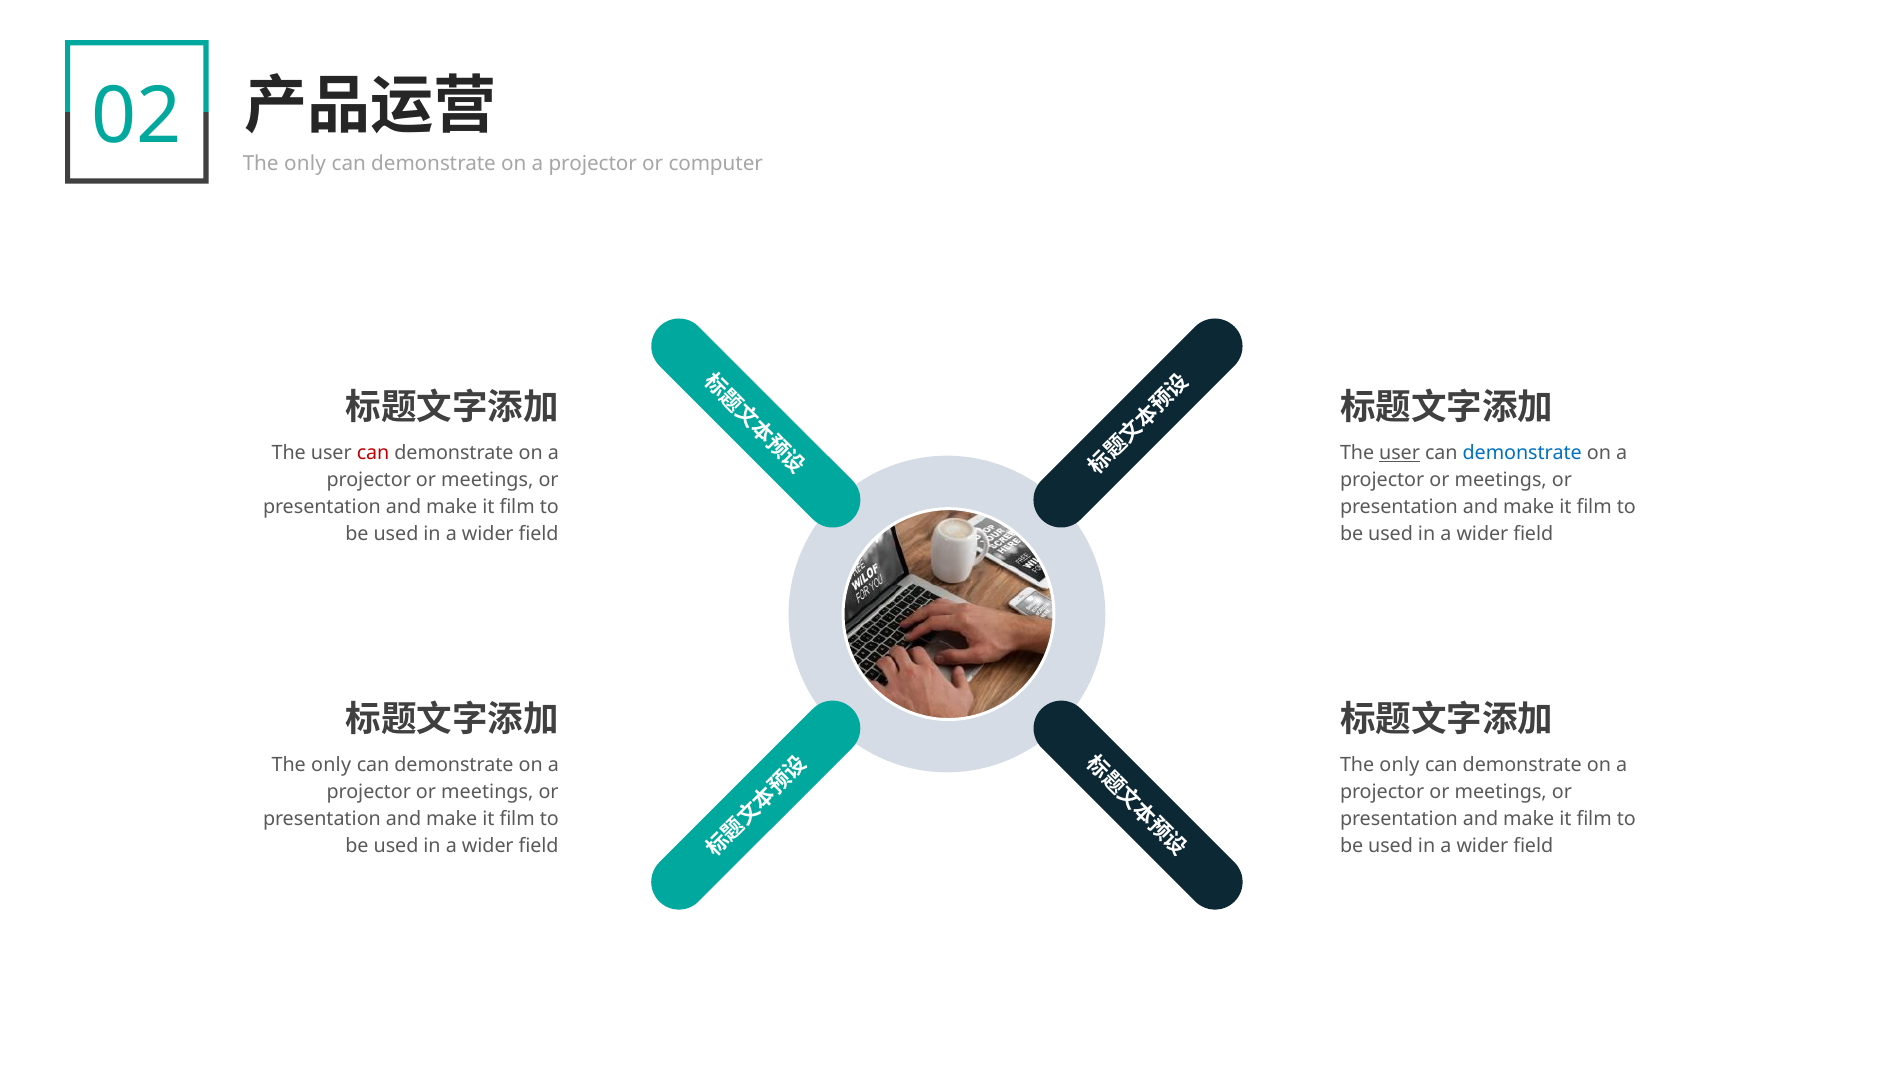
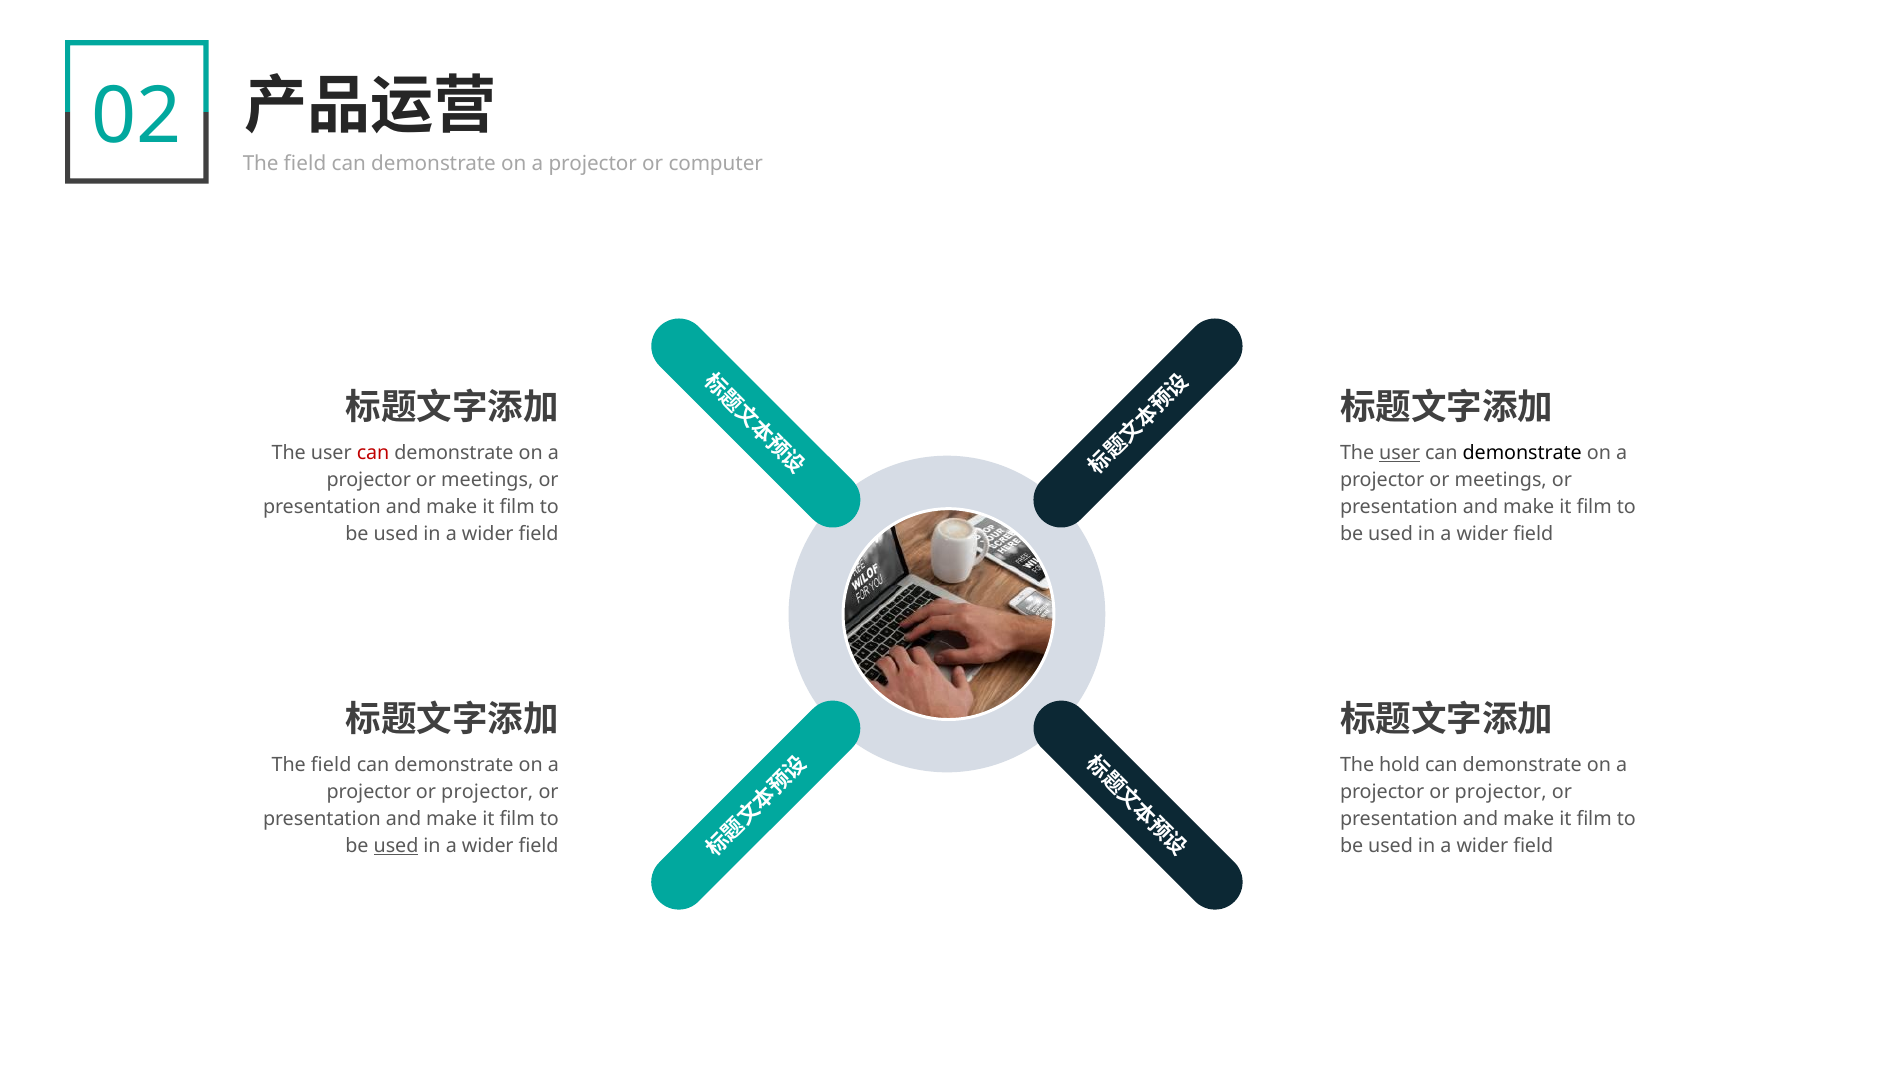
only: only -> field (305, 164)
demonstrate colour: blue -> black (1522, 453)
only: only -> field (331, 765)
only: only -> hold (1400, 765)
meetings: meetings -> projector (487, 792)
meetings: meetings -> projector (1501, 792)
used underline: none -> present (396, 847)
